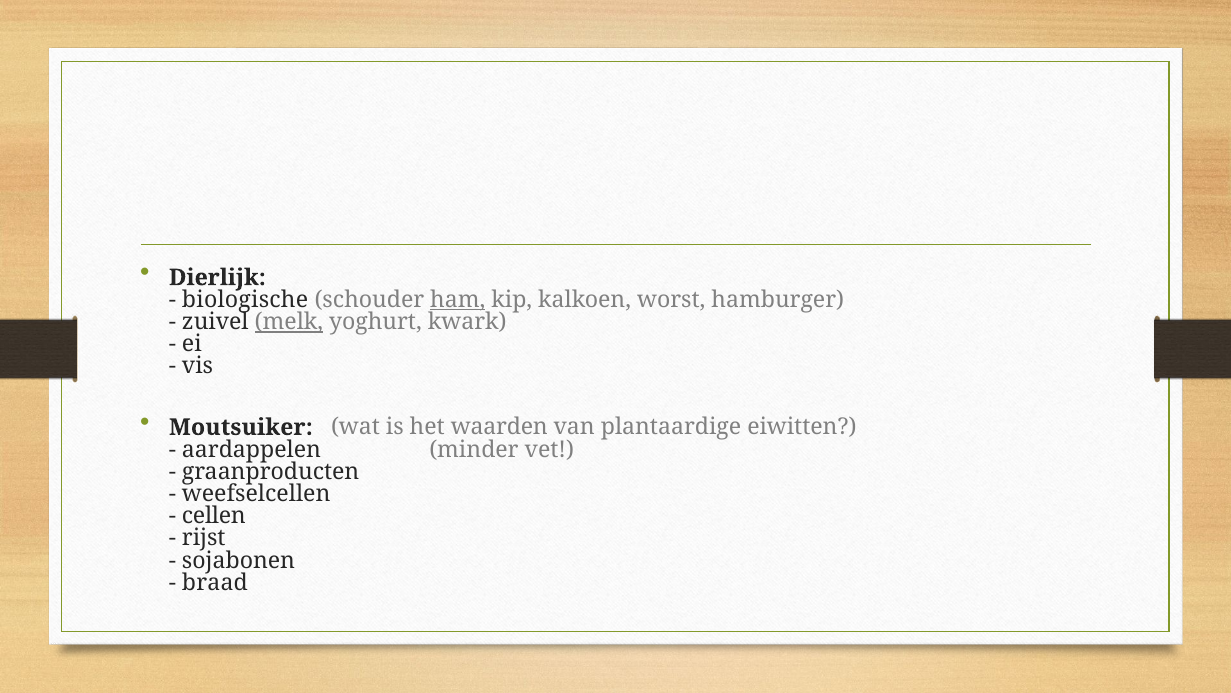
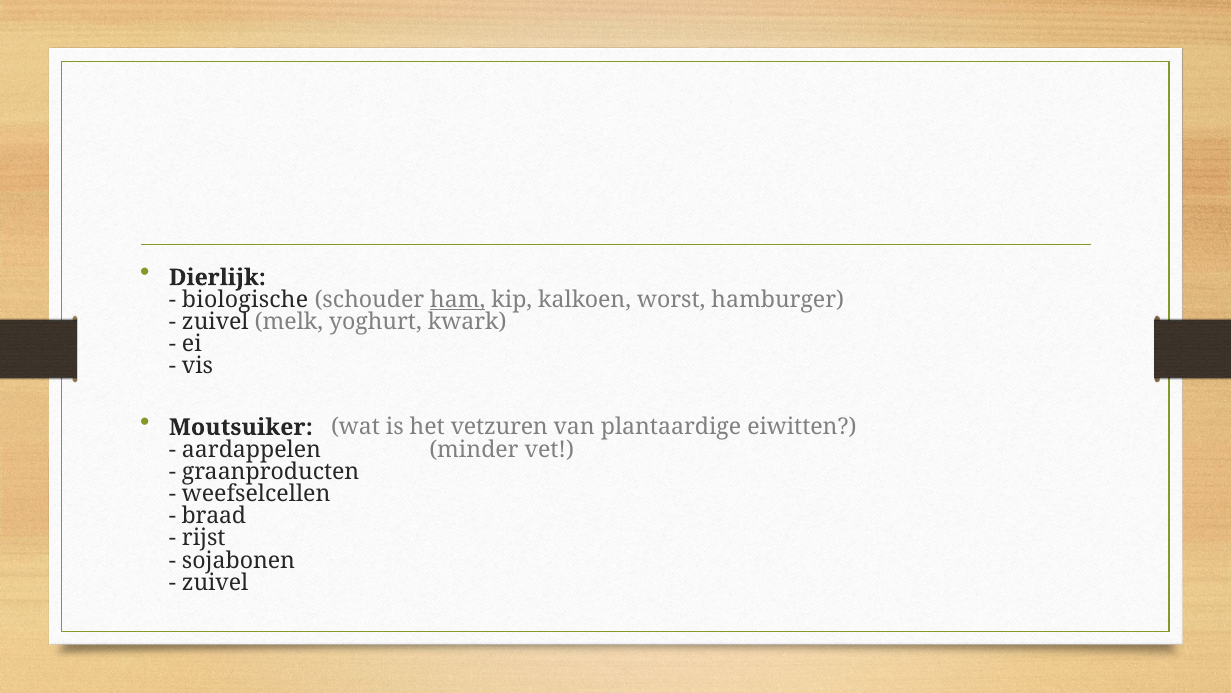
melk underline: present -> none (289, 322)
waarden: waarden -> vetzuren (499, 427)
cellen: cellen -> braad (214, 516)
braad: braad -> zuivel (215, 582)
